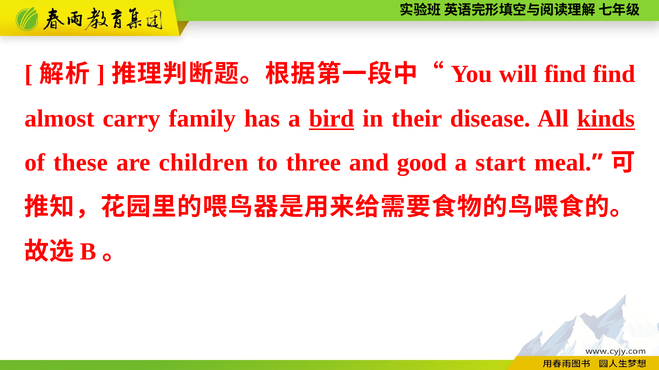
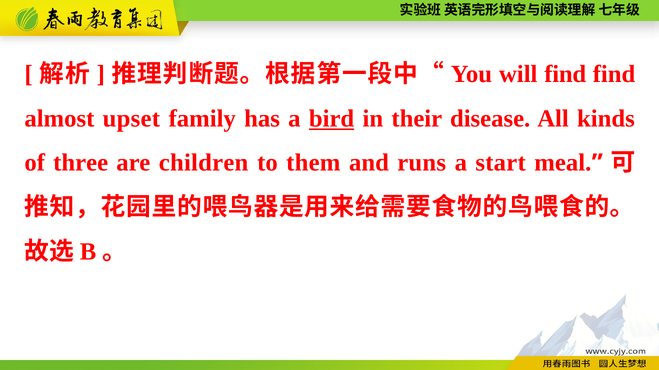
carry: carry -> upset (131, 119)
kinds underline: present -> none (606, 119)
these: these -> three (81, 163)
three: three -> them (313, 163)
good: good -> runs (422, 163)
